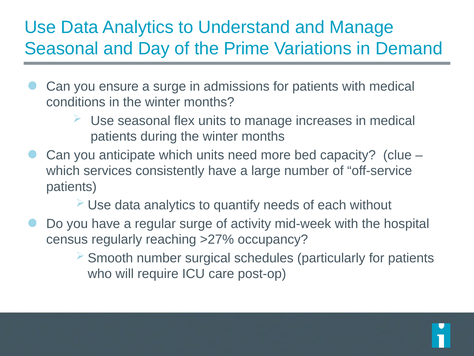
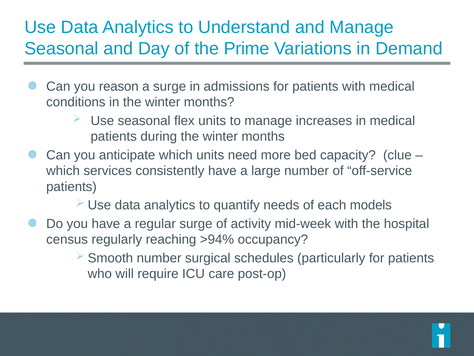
ensure: ensure -> reason (119, 86)
without: without -> models (371, 205)
>27%: >27% -> >94% (217, 239)
